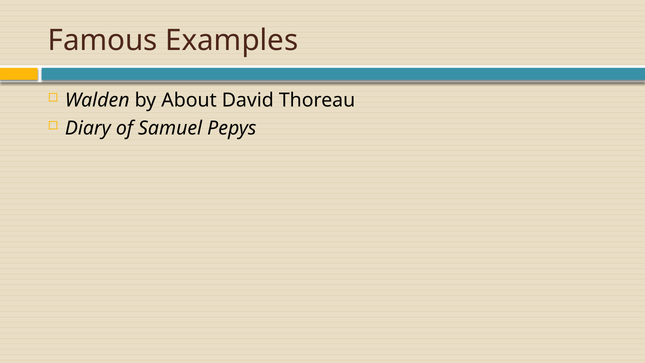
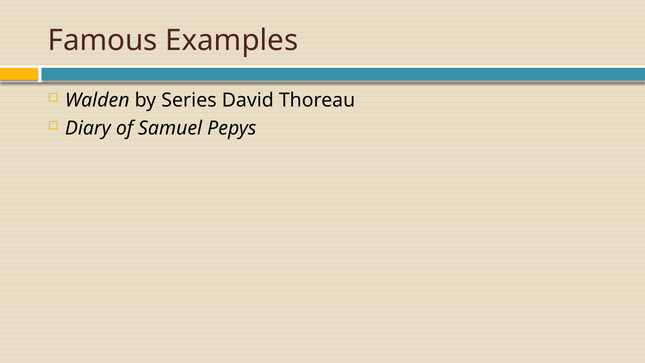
About: About -> Series (189, 100)
